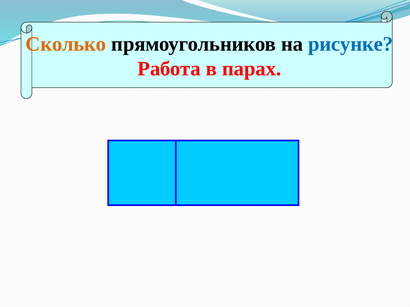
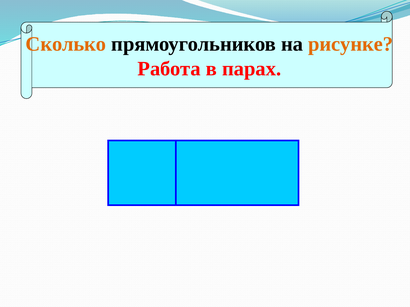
рисунке colour: blue -> orange (351, 44)
